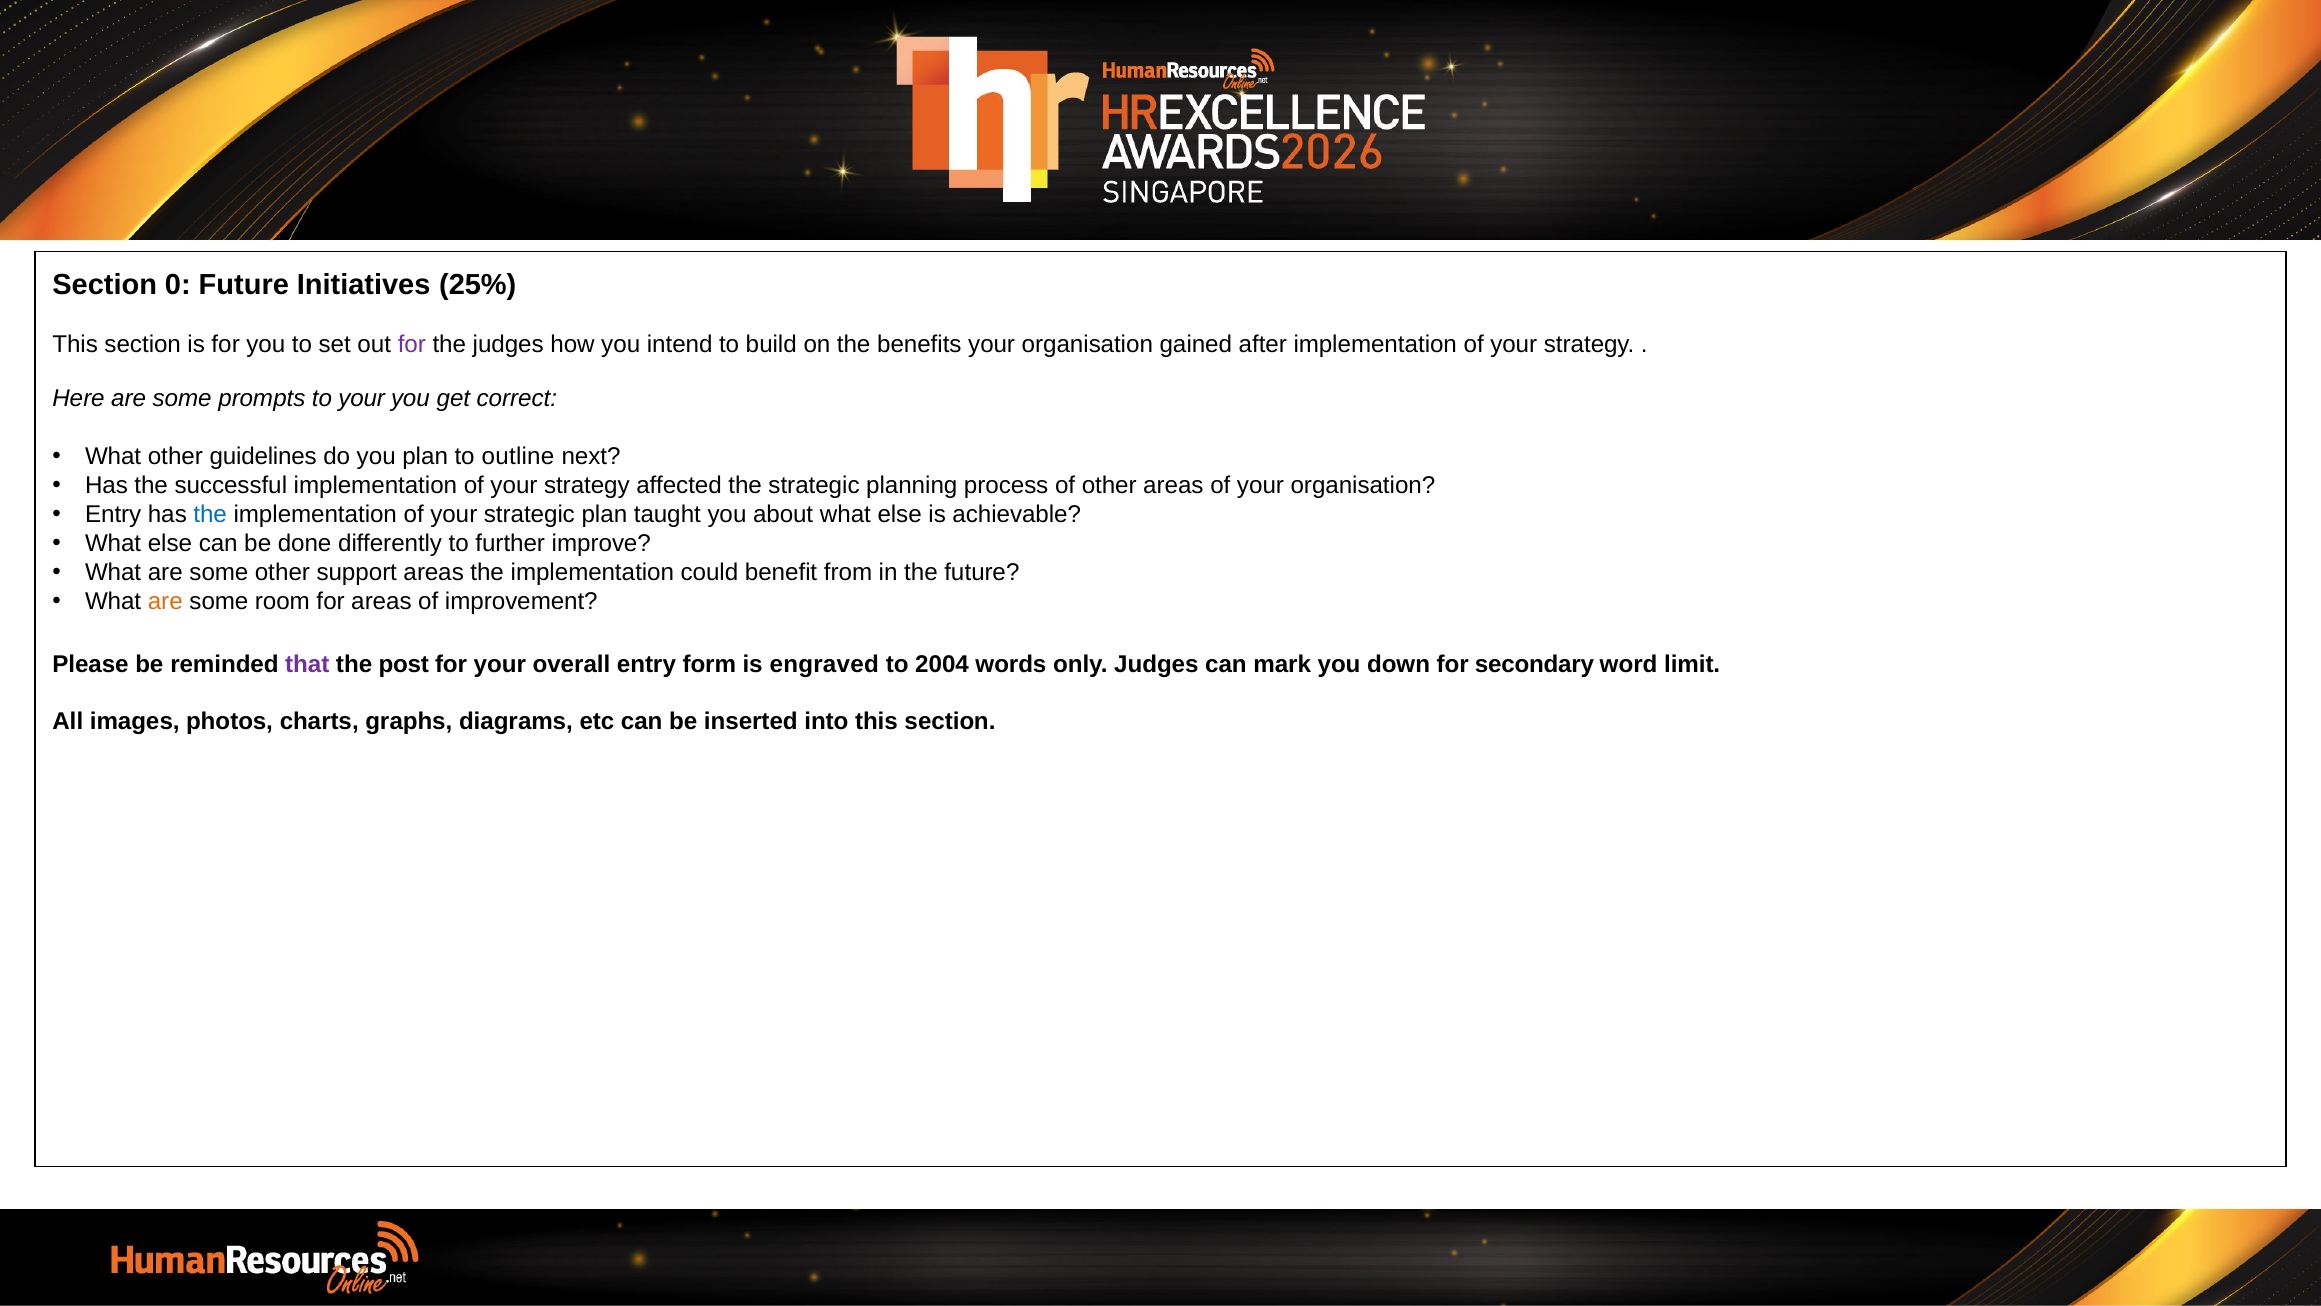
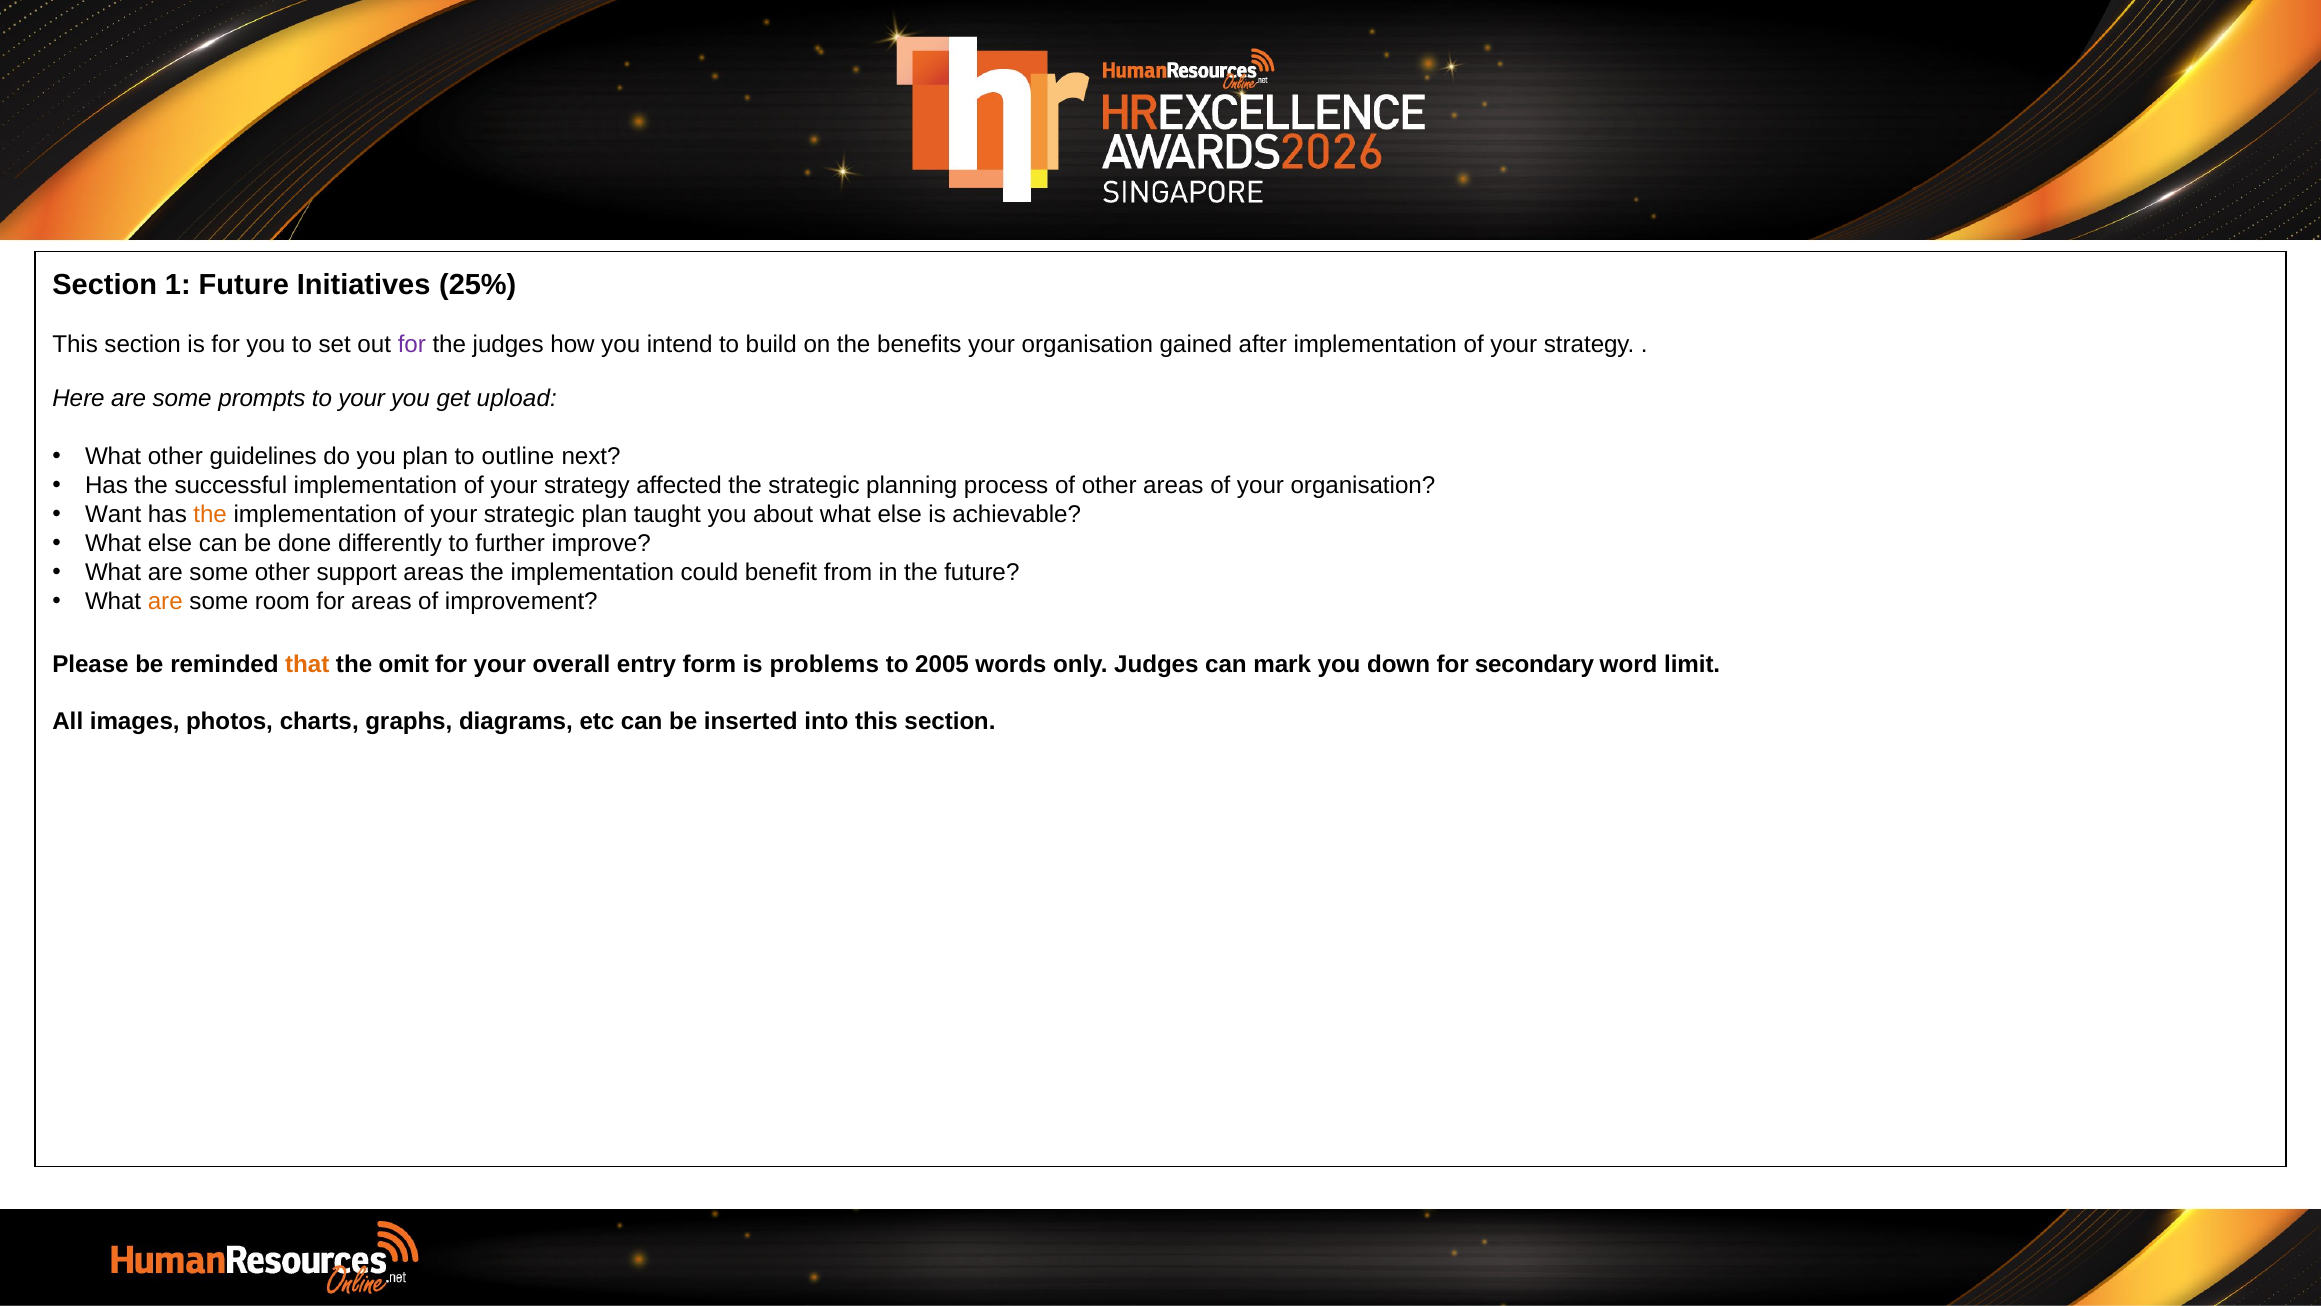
0: 0 -> 1 (178, 285)
correct: correct -> upload (517, 398)
Entry: Entry -> Want (113, 514)
the colour: blue -> orange (210, 514)
that colour: purple -> orange (307, 664)
post: post -> omit (404, 664)
engraved: engraved -> problems (824, 664)
2004: 2004 -> 2005 (942, 664)
